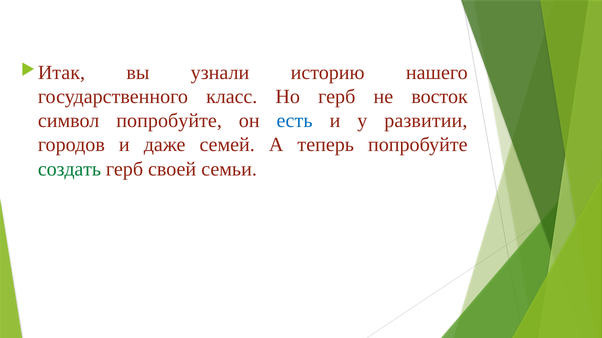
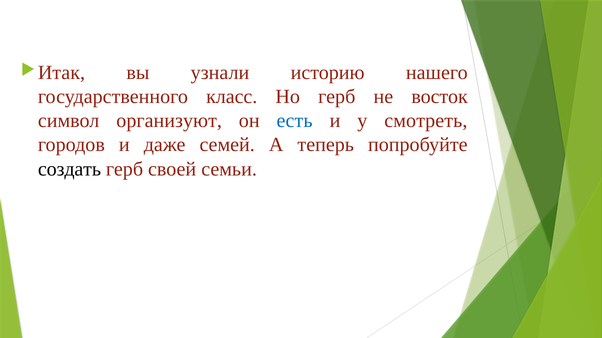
символ попробуйте: попробуйте -> организуют (169, 121)
развитии: развитии -> смотреть (426, 121)
создать colour: green -> black (69, 169)
